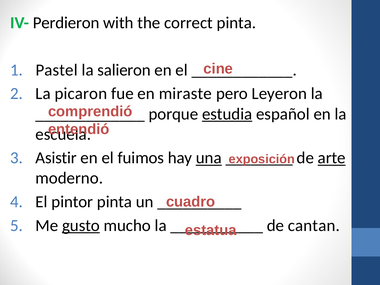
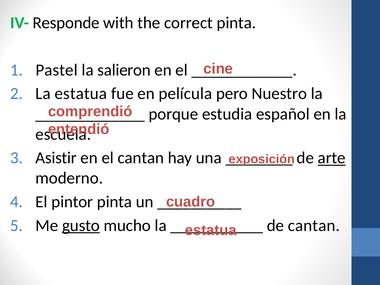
Perdieron: Perdieron -> Responde (66, 23)
La picaron: picaron -> estatua (81, 94)
miraste: miraste -> película (185, 94)
Leyeron: Leyeron -> Nuestro (279, 94)
estudia underline: present -> none (227, 114)
el fuimos: fuimos -> cantan (141, 158)
una underline: present -> none (209, 158)
